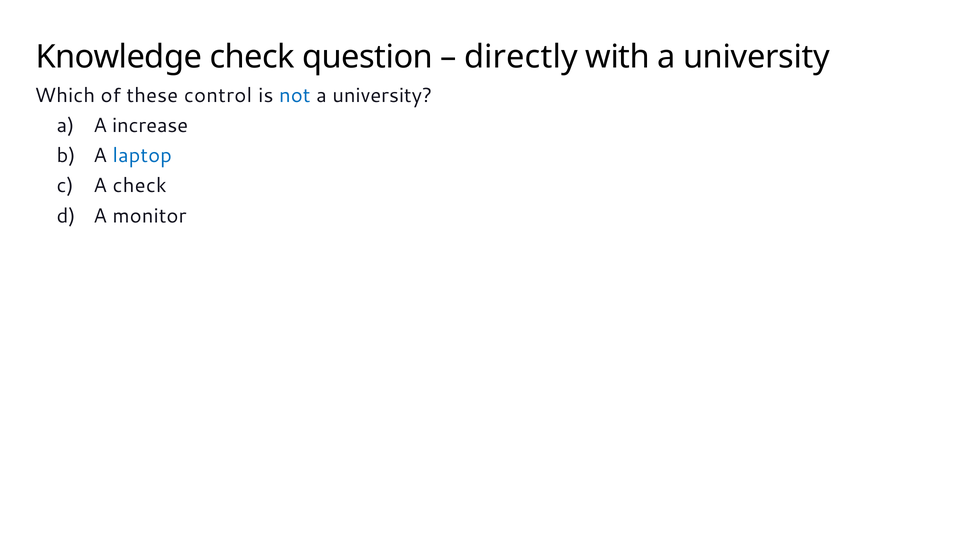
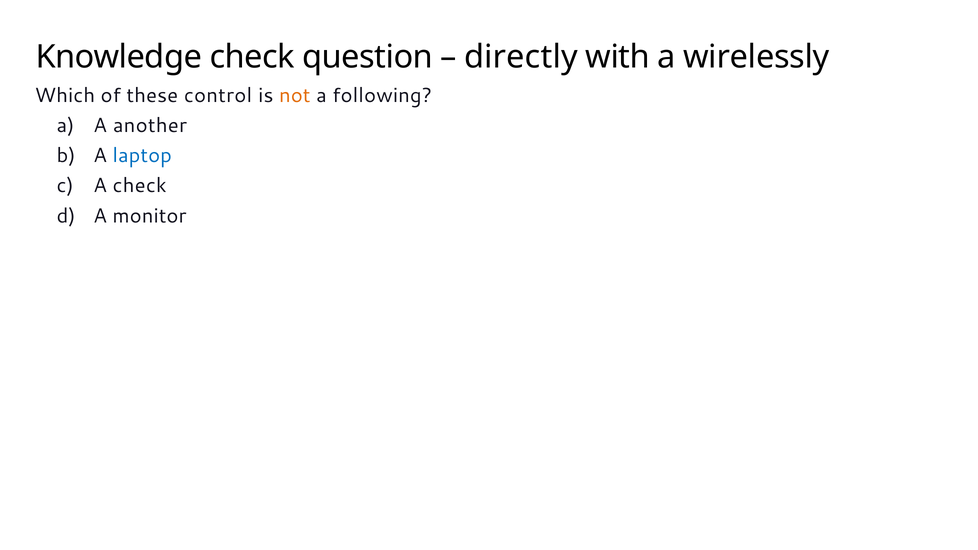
with a university: university -> wirelessly (756, 57)
not colour: blue -> orange (295, 95)
university: university -> following (382, 95)
increase: increase -> another (150, 125)
